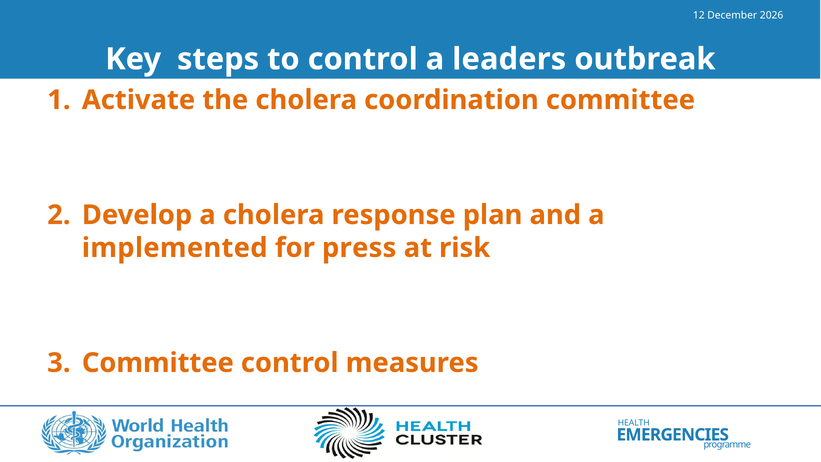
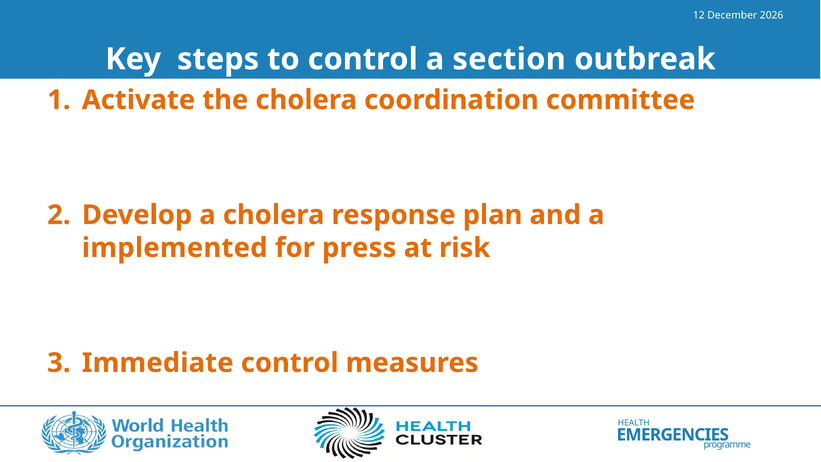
leaders: leaders -> section (509, 59)
Committee: Committee -> Immediate (158, 363)
